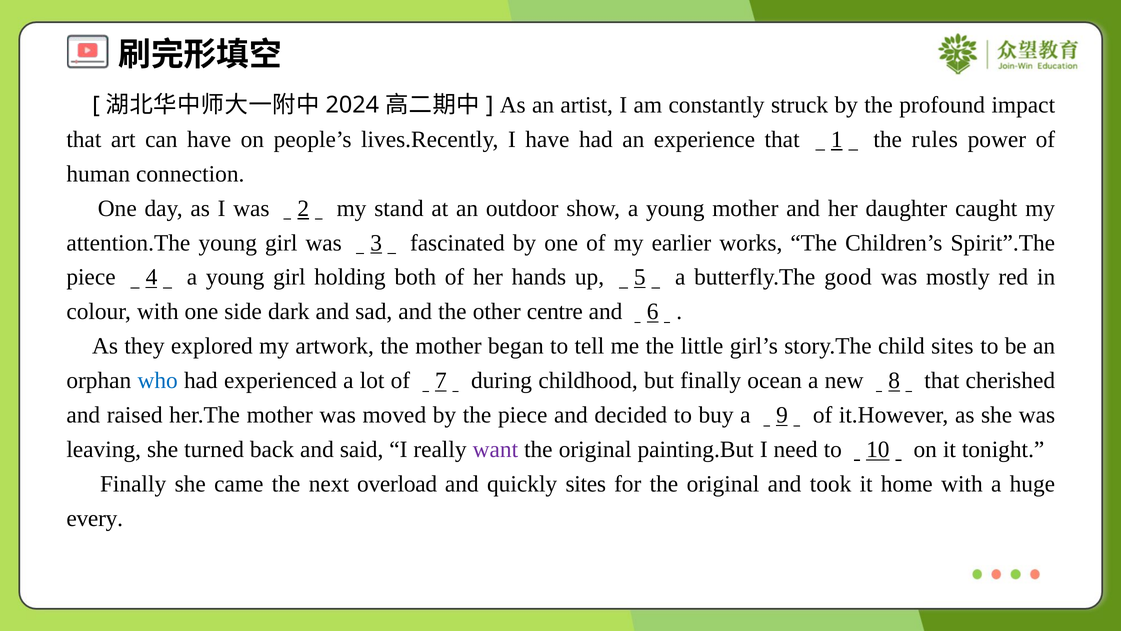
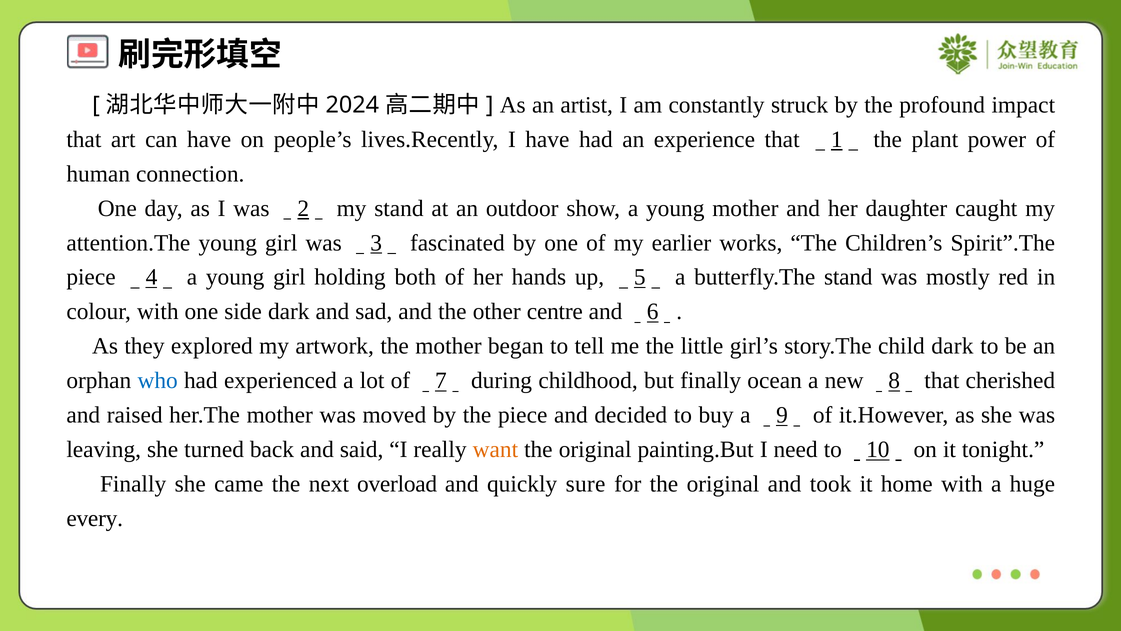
rules: rules -> plant (935, 139)
butterfly.The good: good -> stand (848, 277)
child sites: sites -> dark (952, 346)
want colour: purple -> orange (495, 449)
quickly sites: sites -> sure (586, 484)
